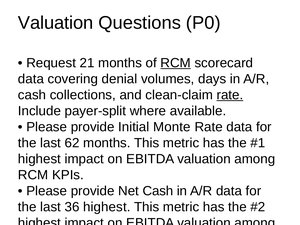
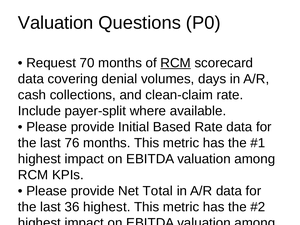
21: 21 -> 70 (87, 63)
rate underline: present -> none (230, 95)
Monte: Monte -> Based (172, 127)
62: 62 -> 76 (72, 143)
Net Cash: Cash -> Total (158, 191)
